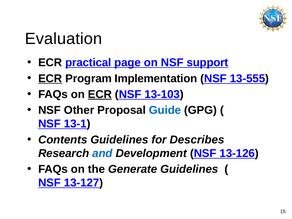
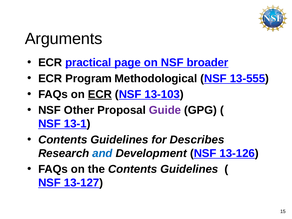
Evaluation: Evaluation -> Arguments (64, 39)
support: support -> broader (208, 63)
ECR underline: present -> none (50, 78)
Implementation: Implementation -> Methodological (156, 78)
Guide colour: blue -> purple (165, 110)
the Generate: Generate -> Contents (133, 169)
